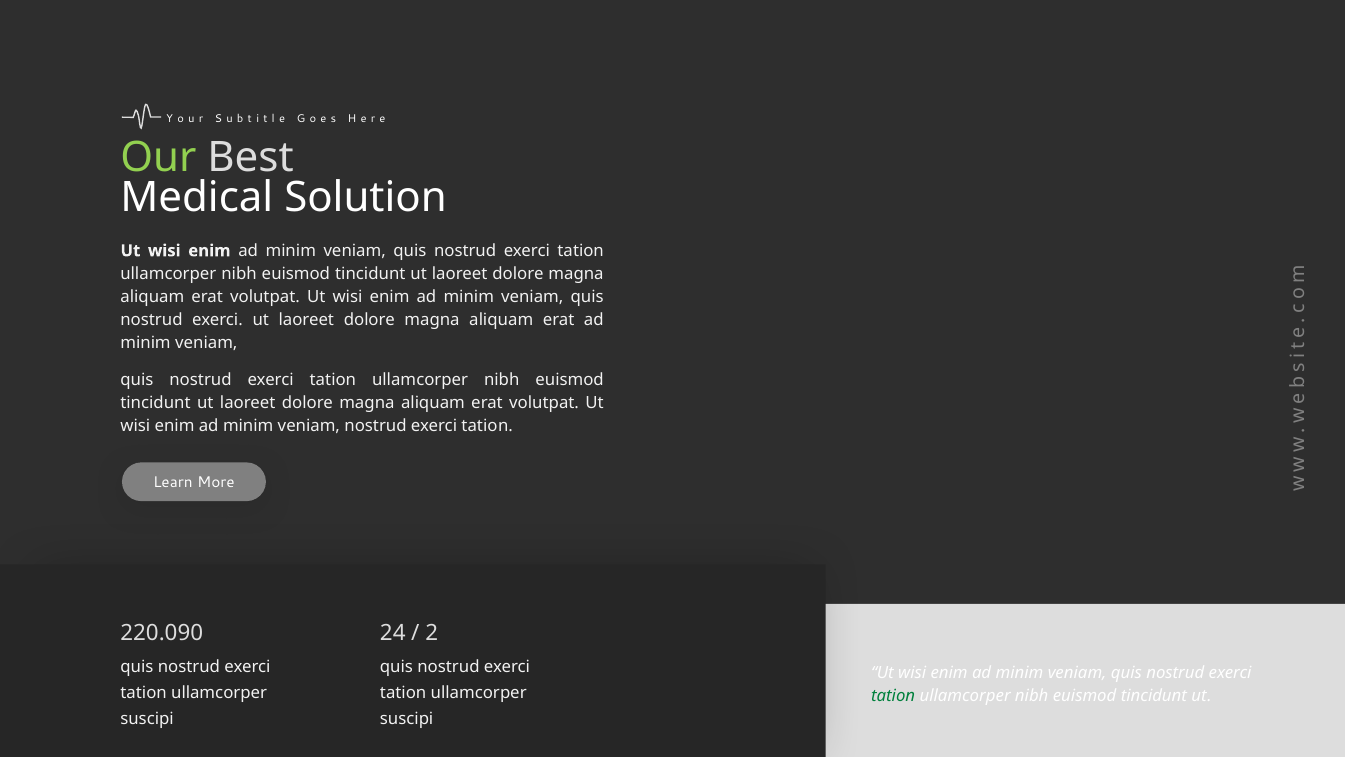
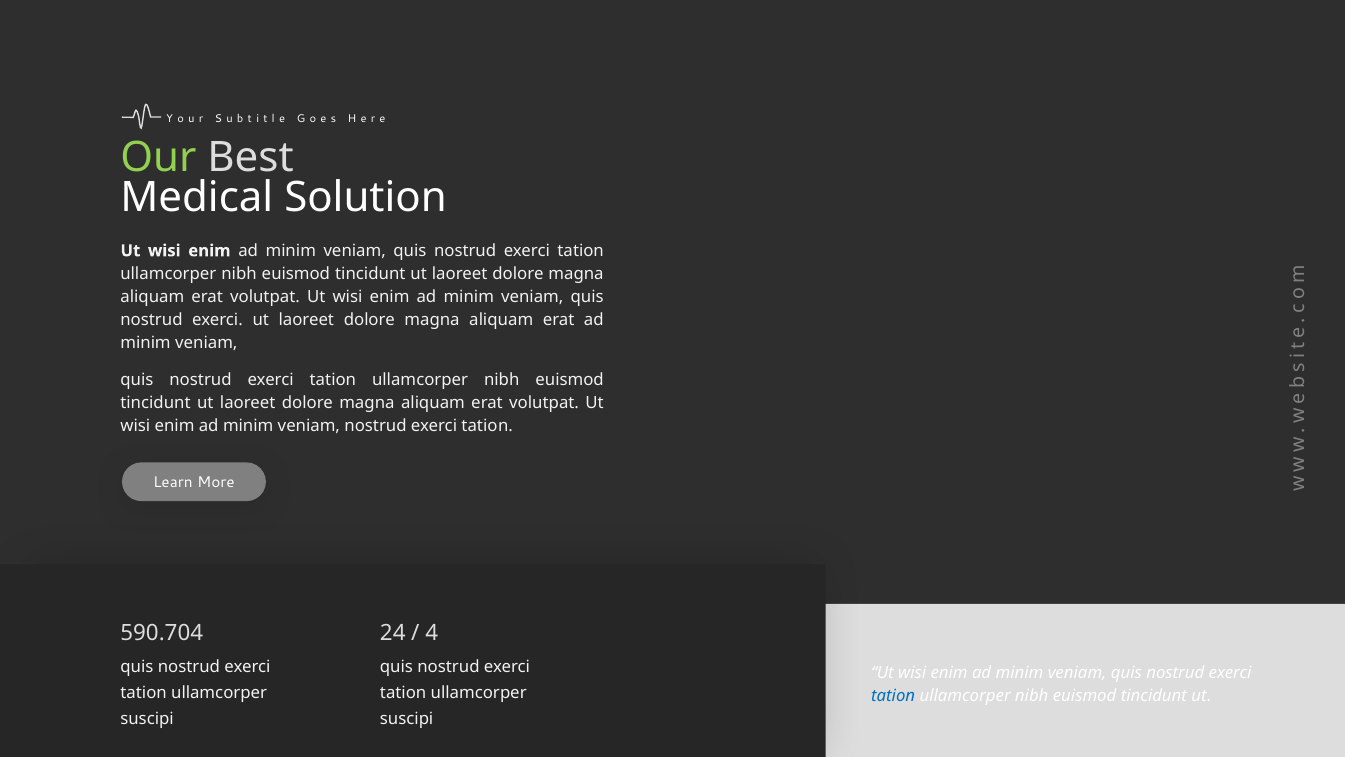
220.090: 220.090 -> 590.704 (162, 633)
2: 2 -> 4 (432, 633)
tation colour: green -> blue (893, 696)
